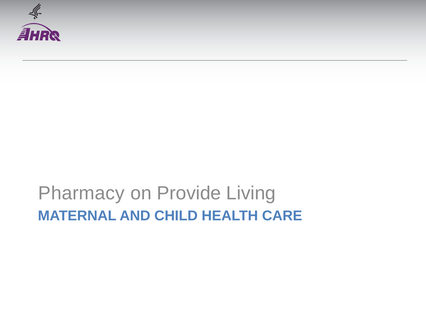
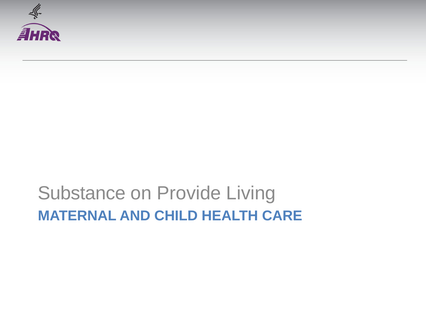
Pharmacy: Pharmacy -> Substance (82, 193)
